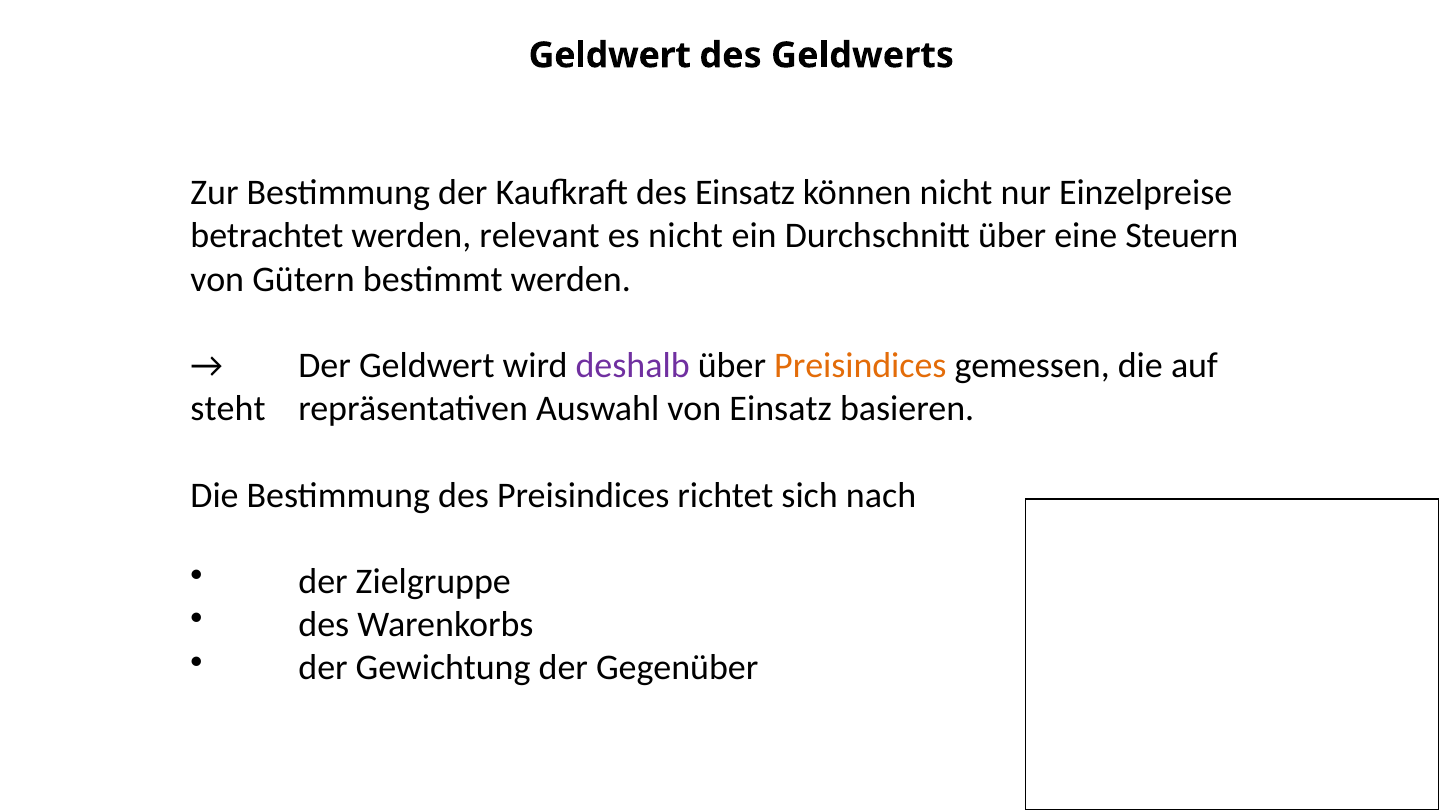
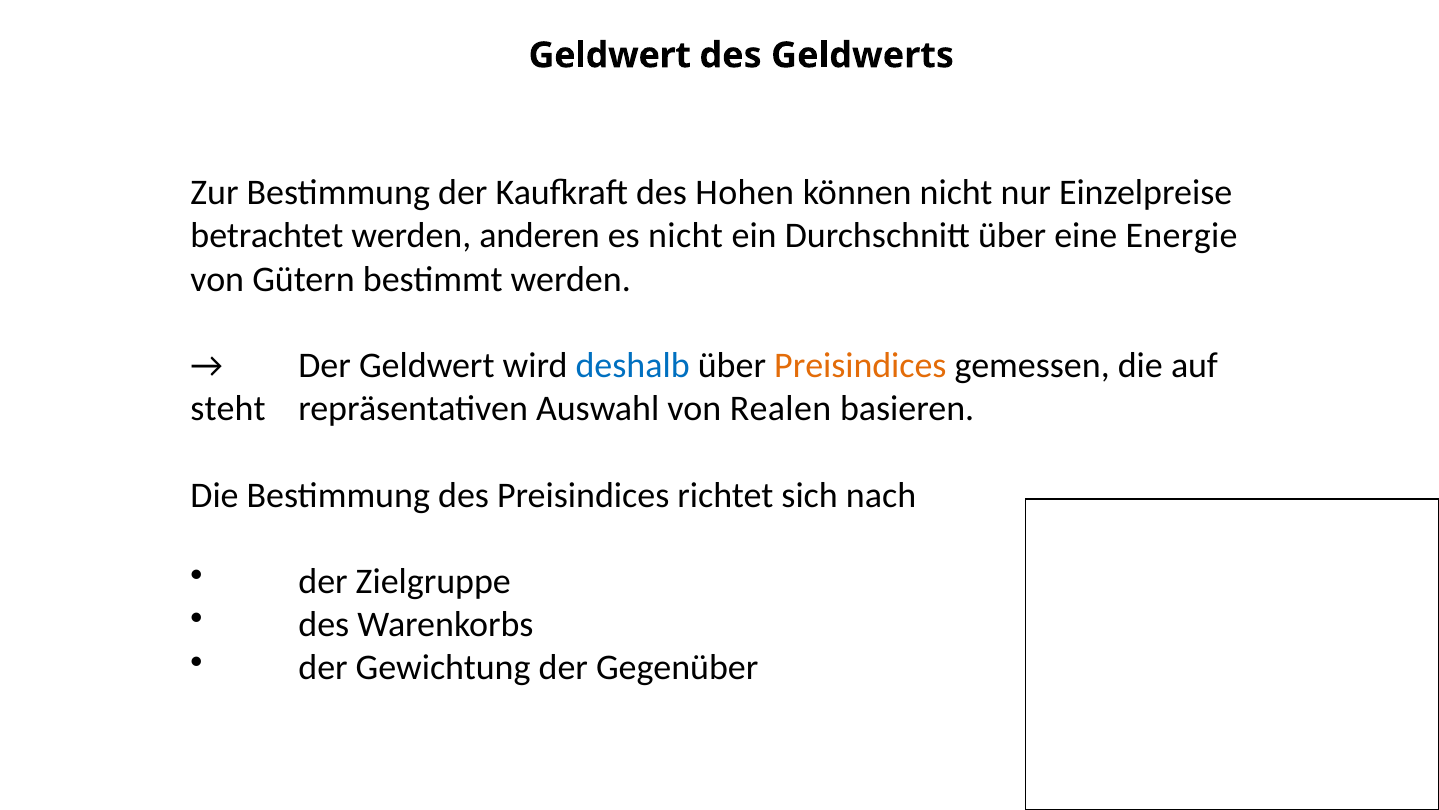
des Einsatz: Einsatz -> Hohen (745, 193)
relevant: relevant -> anderen (540, 236)
Steuern: Steuern -> Energie (1182, 236)
deshalb colour: purple -> blue (633, 365)
von Einsatz: Einsatz -> Realen (781, 409)
